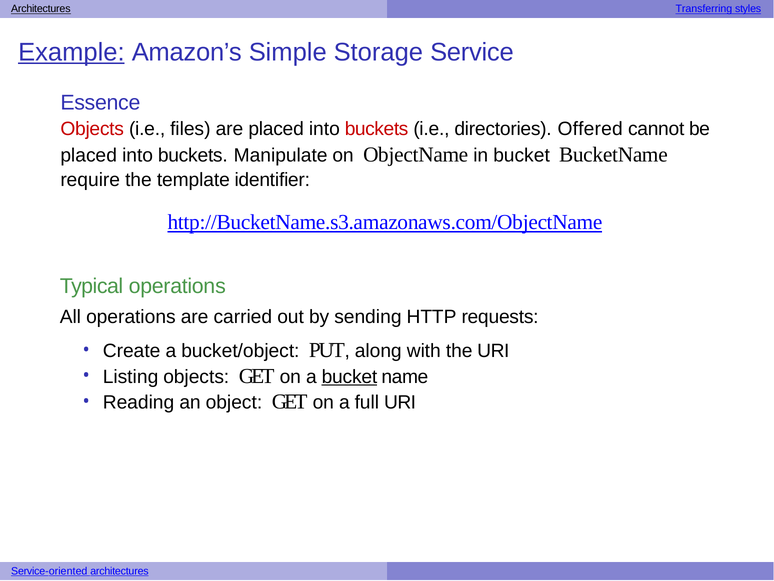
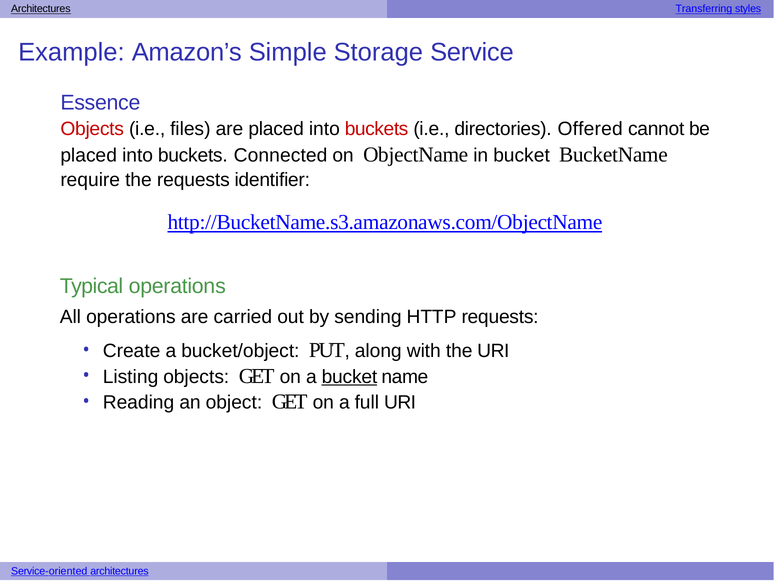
Example underline: present -> none (71, 52)
Manipulate: Manipulate -> Connected (281, 155)
the template: template -> requests (193, 180)
